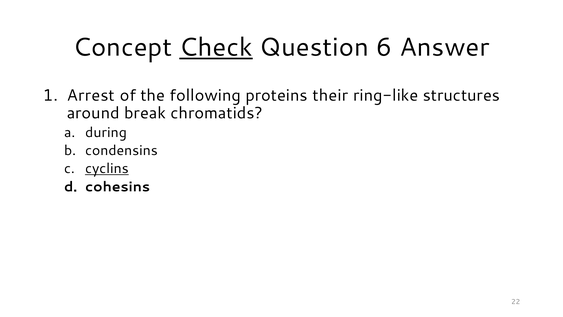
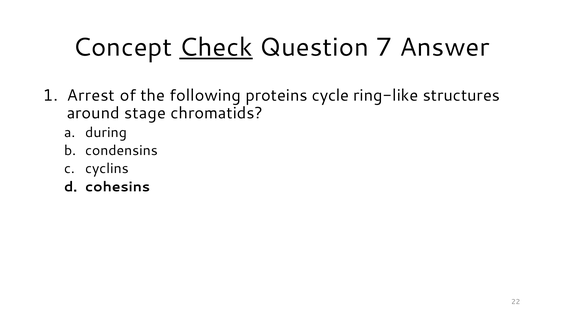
6: 6 -> 7 (384, 47)
their: their -> cycle (331, 95)
break: break -> stage (145, 113)
cyclins underline: present -> none (107, 169)
